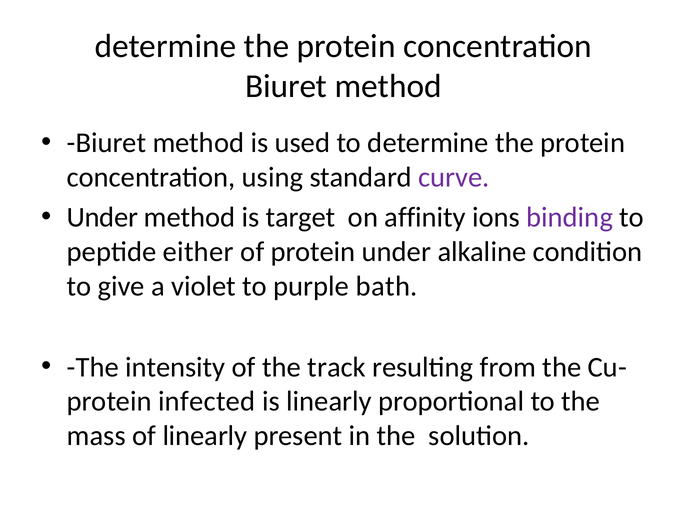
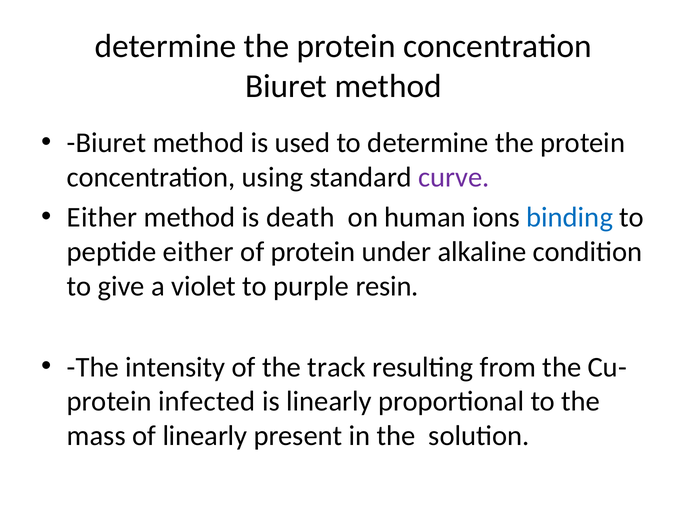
Under: Under -> Either (102, 218)
target: target -> death (300, 218)
affinity: affinity -> human (425, 218)
binding colour: purple -> blue (570, 218)
bath: bath -> resin (387, 286)
